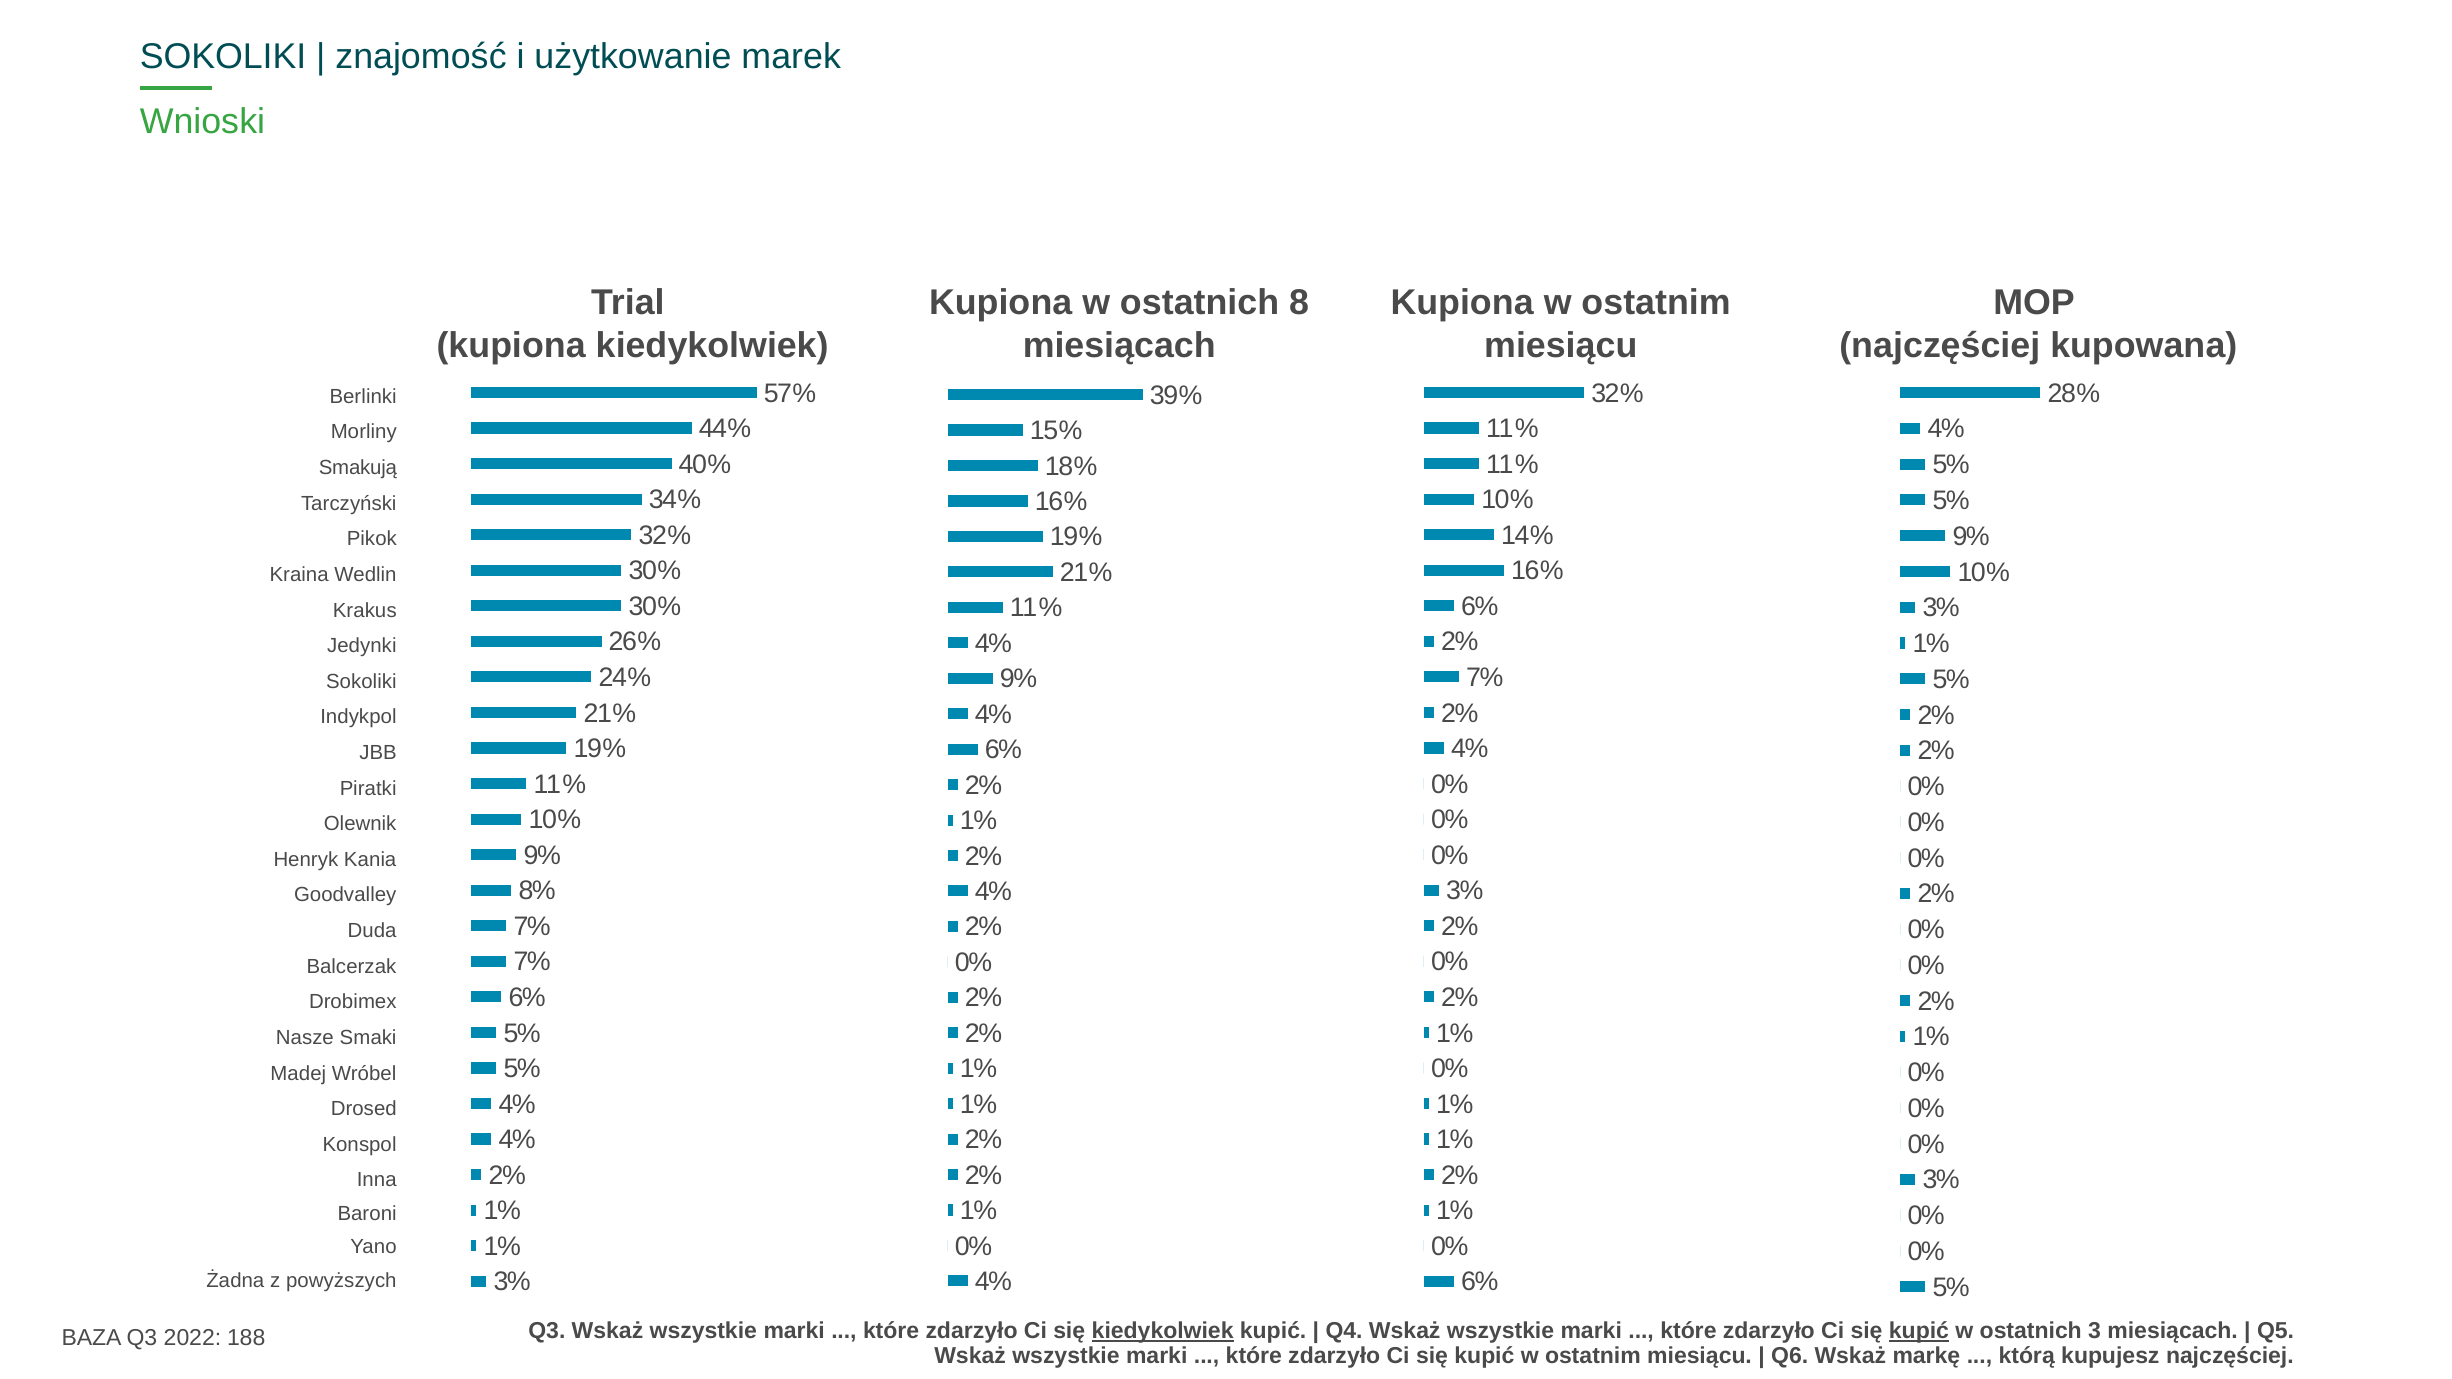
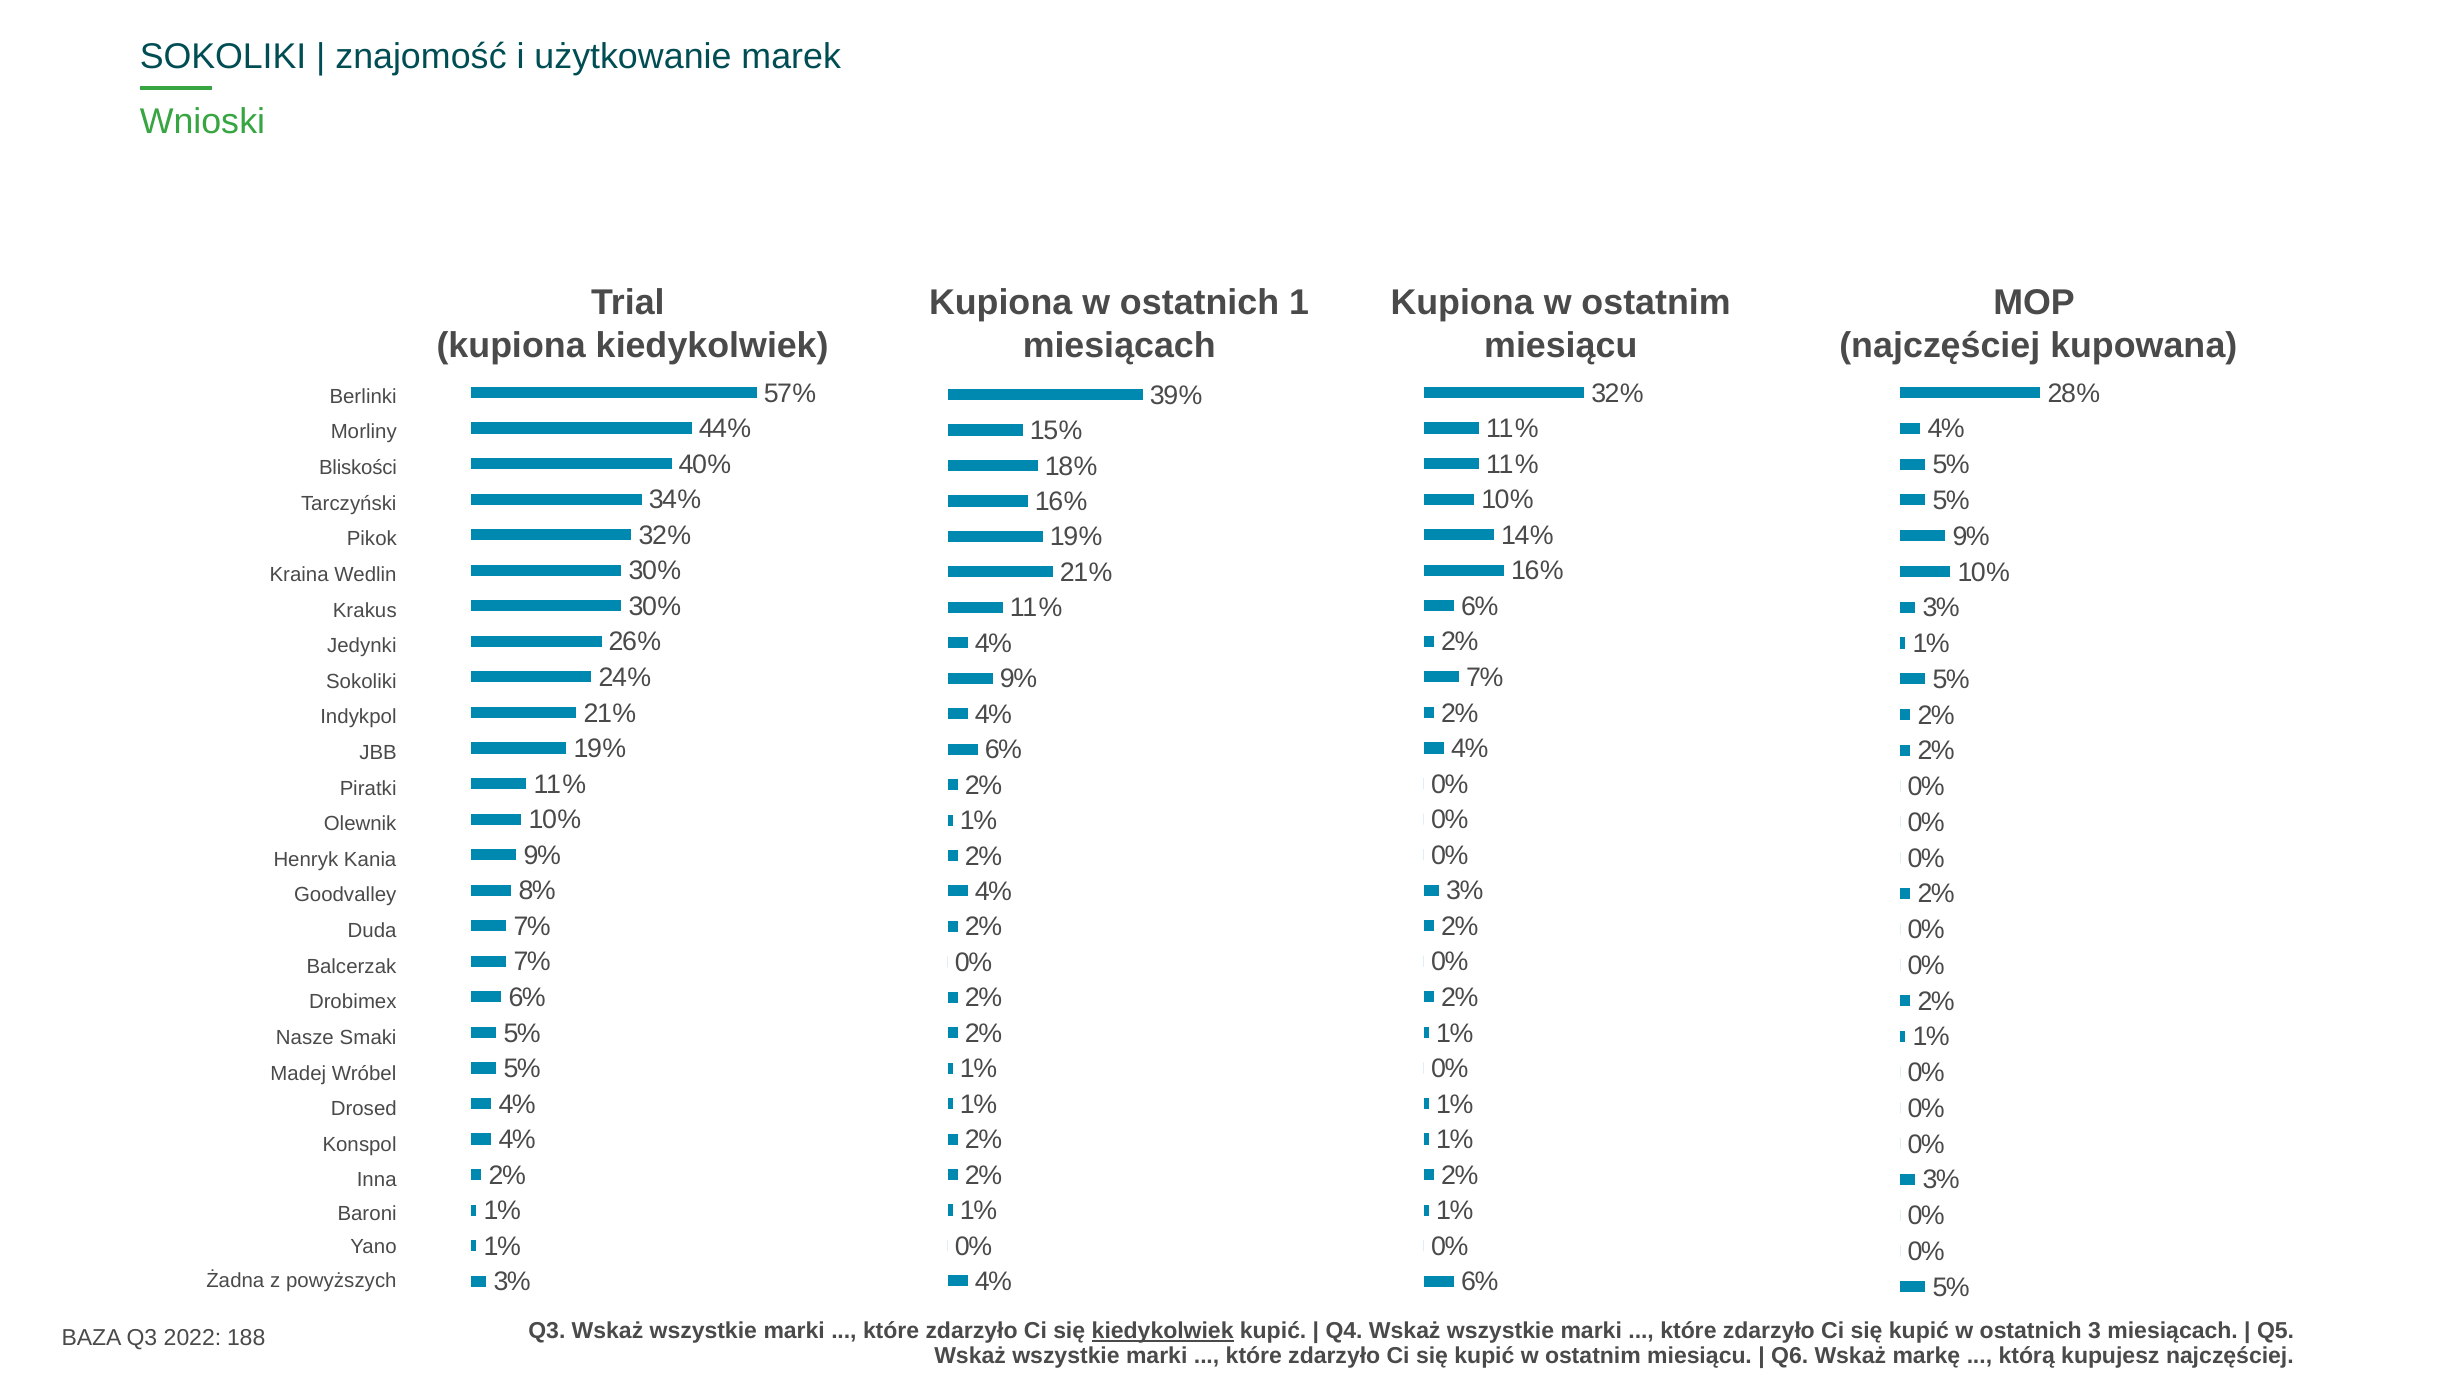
8: 8 -> 1 (1299, 303)
Smakują: Smakują -> Bliskości (358, 468)
kupić underline: present -> none (1919, 1331)
